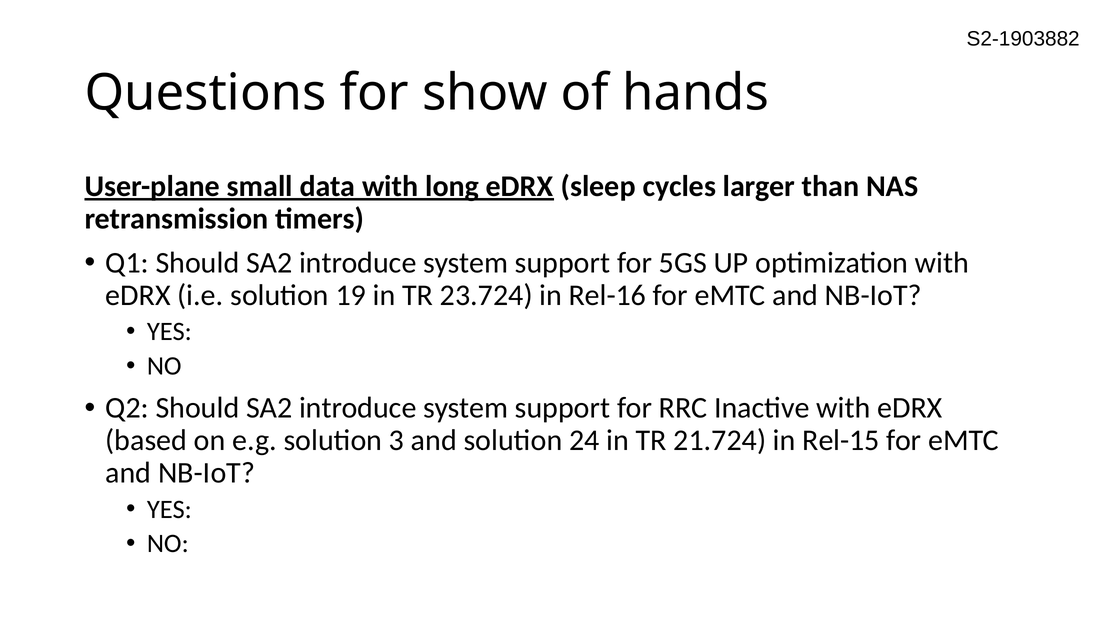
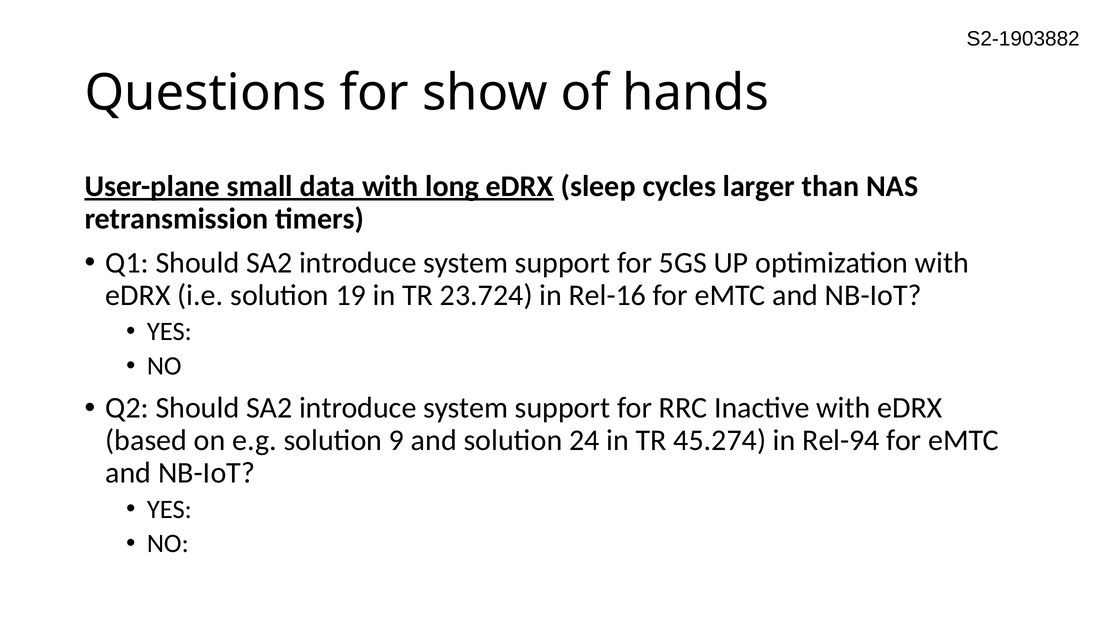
3: 3 -> 9 (397, 440)
21.724: 21.724 -> 45.274 (720, 440)
Rel-15: Rel-15 -> Rel-94 (841, 440)
